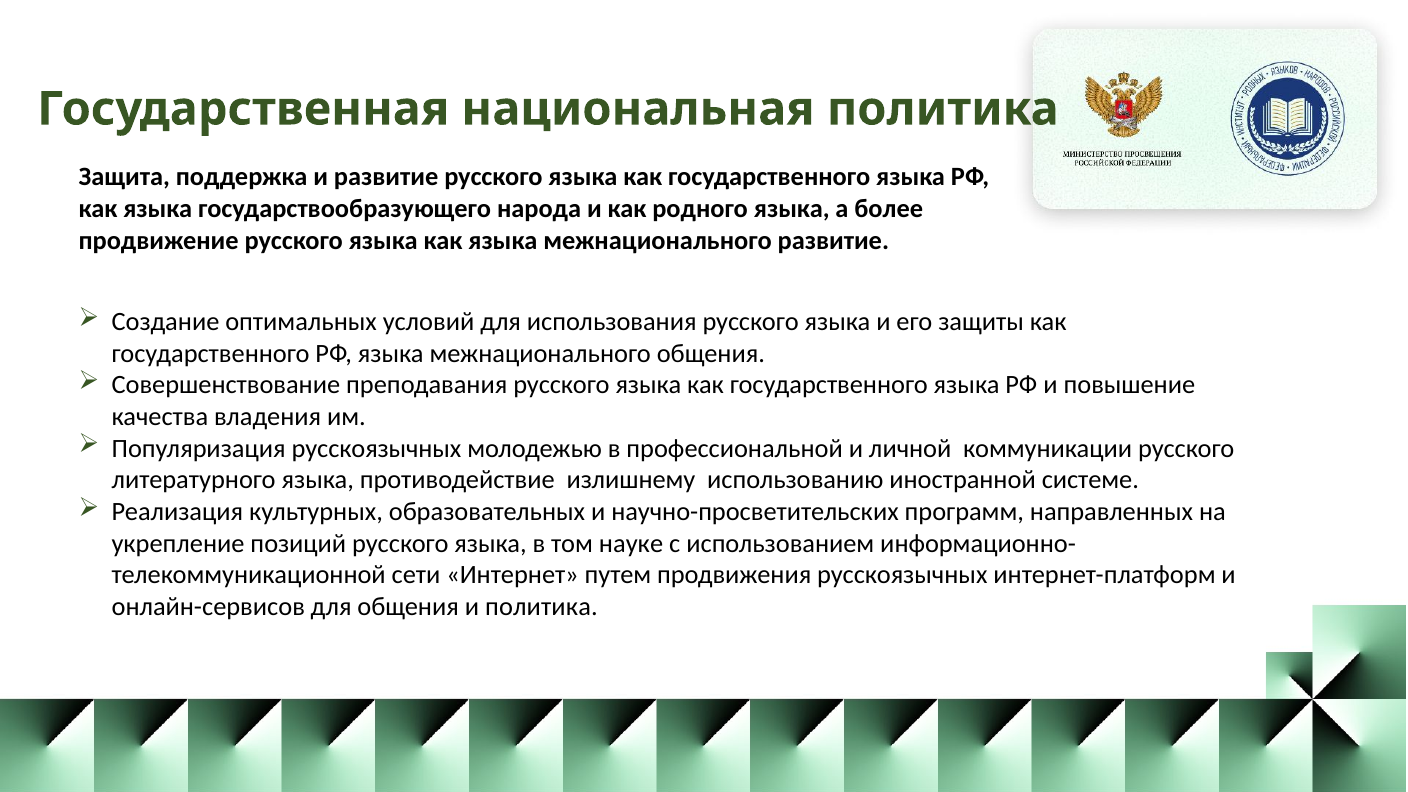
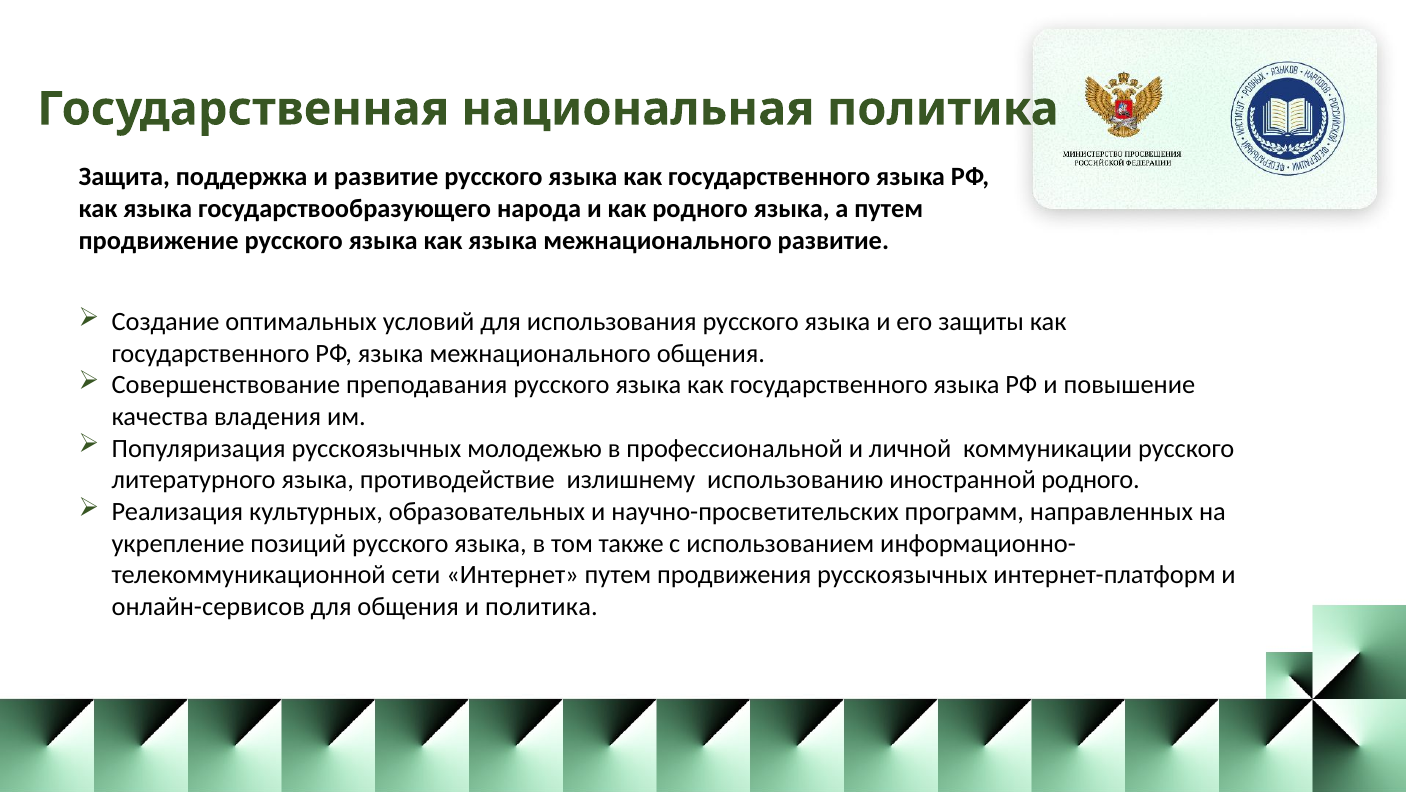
а более: более -> путем (889, 209)
иностранной системе: системе -> родного (1090, 480)
науке: науке -> также (631, 544)
